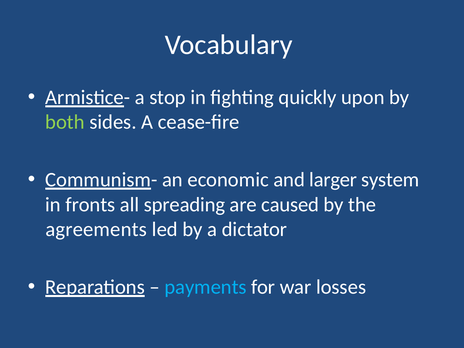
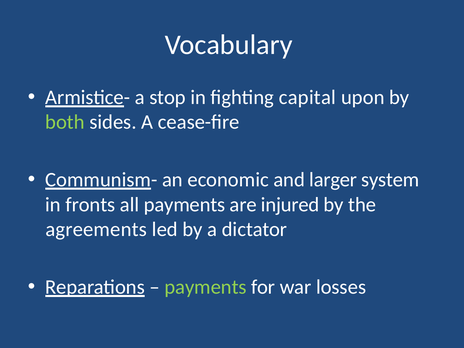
quickly: quickly -> capital (307, 97)
all spreading: spreading -> payments (185, 205)
caused: caused -> injured (290, 205)
payments colour: light blue -> light green (205, 287)
